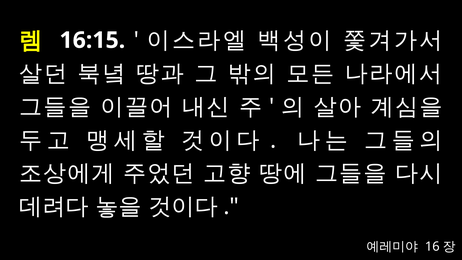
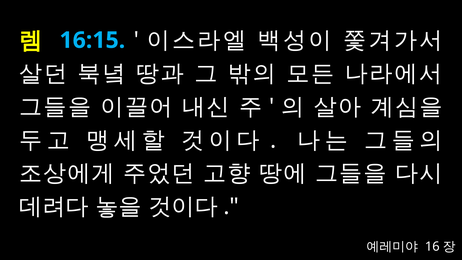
16:15 colour: white -> light blue (92, 40)
